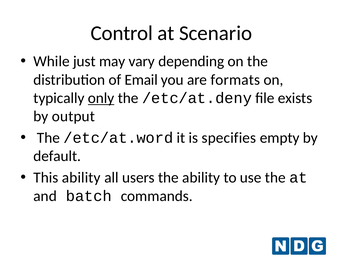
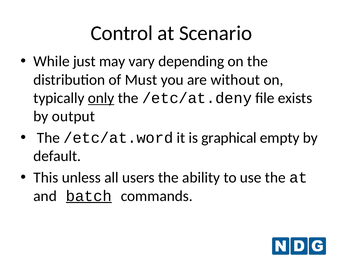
Email: Email -> Must (141, 80)
formats: formats -> without (235, 80)
specifies: specifies -> graphical (229, 137)
This ability: ability -> unless (81, 177)
batch underline: none -> present (89, 195)
